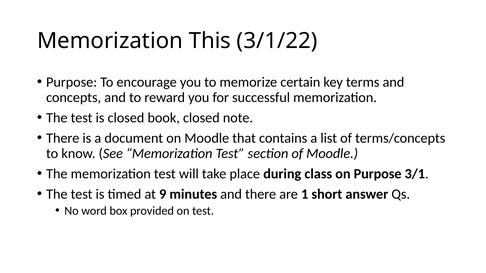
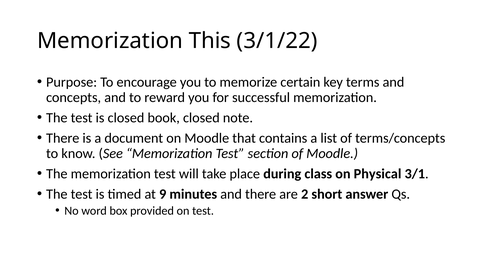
on Purpose: Purpose -> Physical (378, 174)
1: 1 -> 2 (305, 194)
